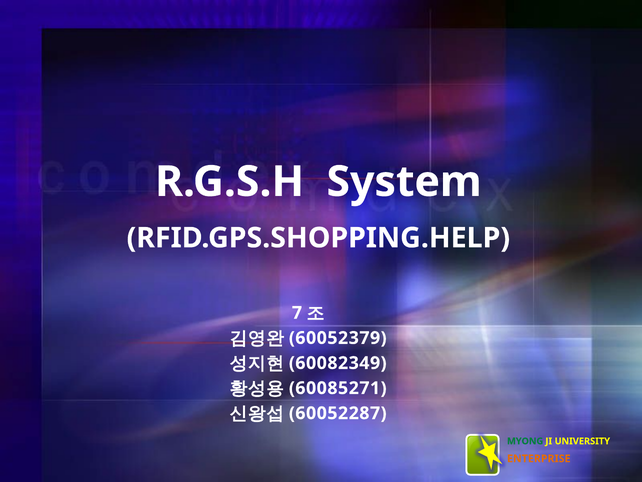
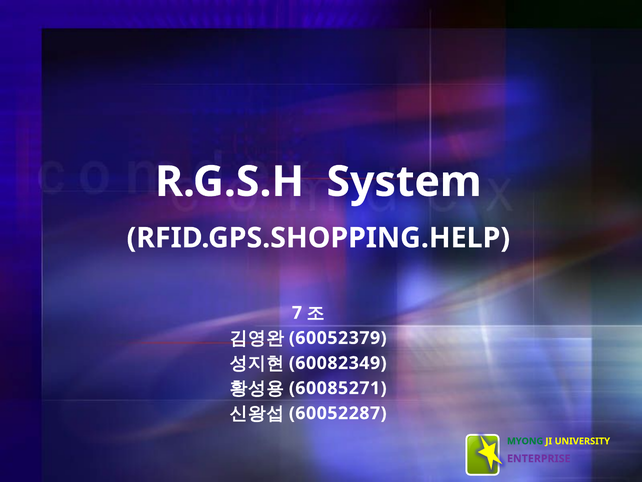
ENTERPRISE colour: orange -> purple (539, 458)
